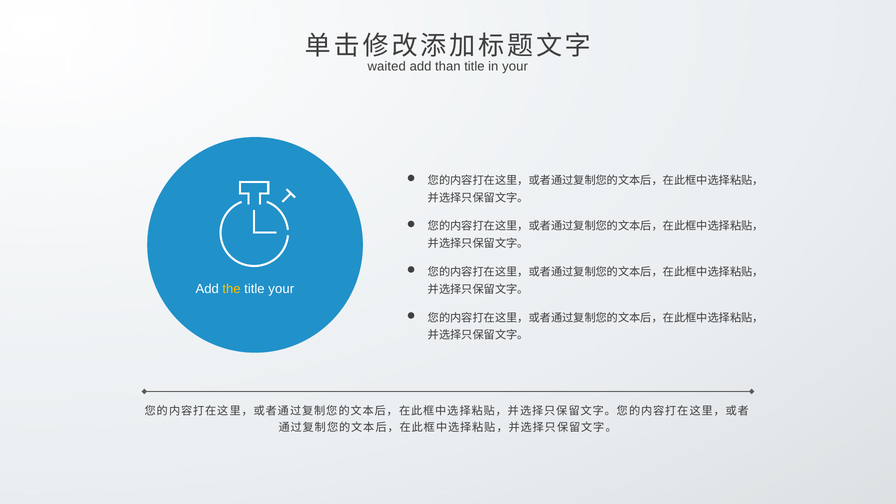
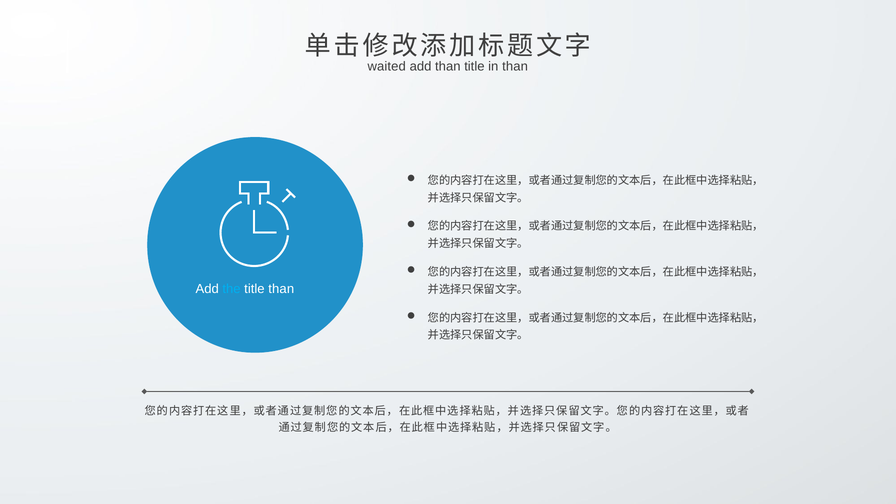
in your: your -> than (515, 67)
the colour: yellow -> light blue (232, 289)
title your: your -> than (281, 289)
